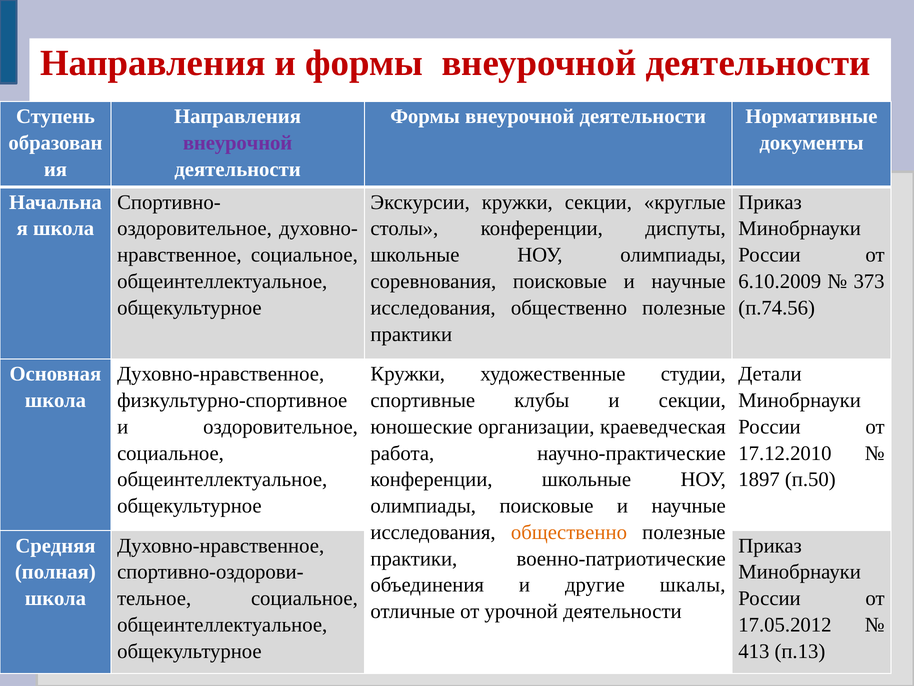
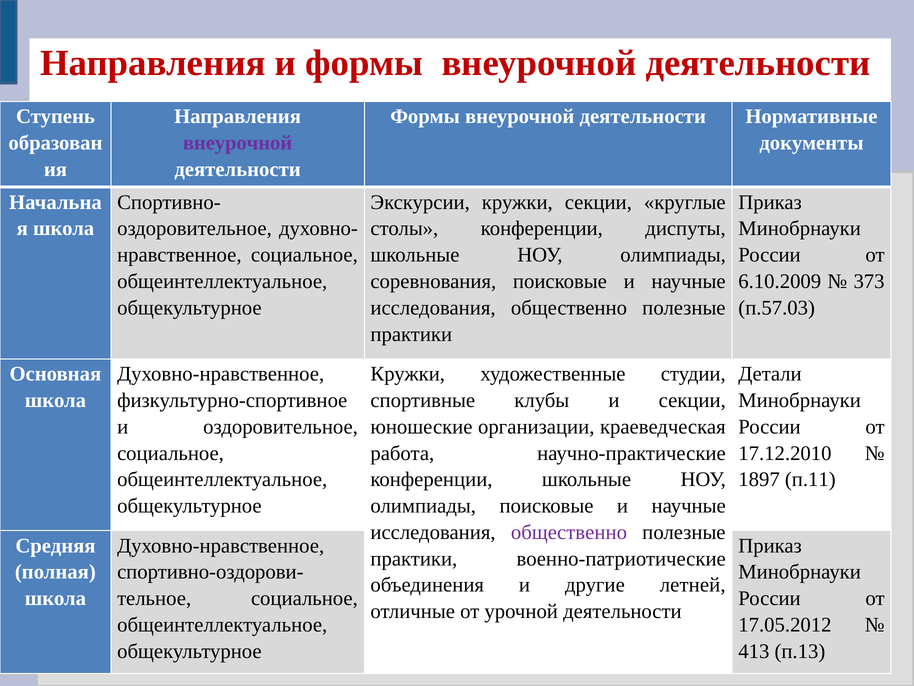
п.74.56: п.74.56 -> п.57.03 (777, 308)
п.50: п.50 -> п.11 (810, 479)
общественно colour: orange -> purple (569, 532)
шкалы: шкалы -> летней (693, 585)
